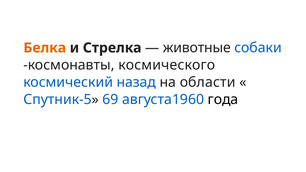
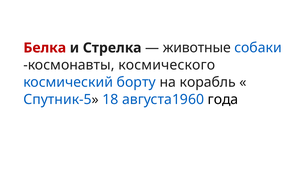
Белка colour: orange -> red (45, 48)
назад: назад -> борту (136, 82)
области: области -> корабль (208, 82)
69: 69 -> 18 (110, 100)
